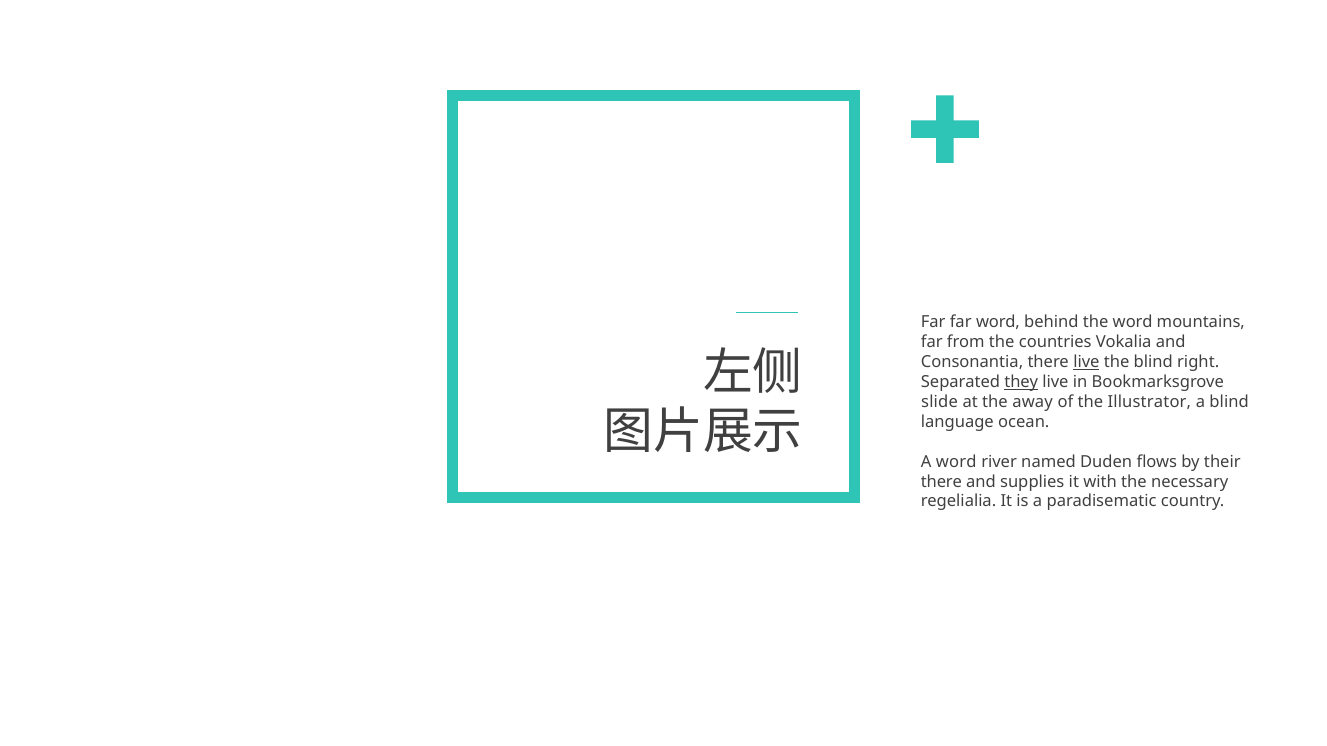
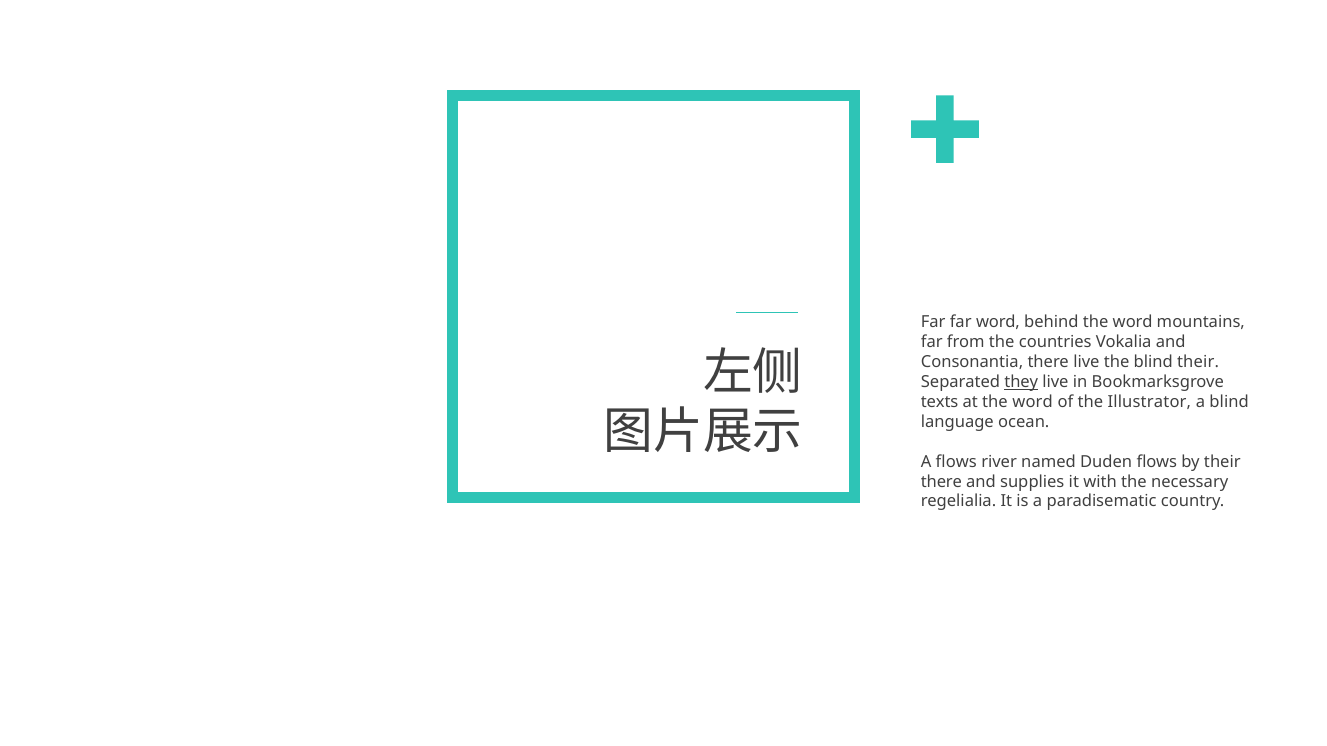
live underline: present -> none (1086, 362)
blind right: right -> their (1198, 362)
slide: slide -> texts (940, 402)
at the away: away -> word (1033, 402)
A word: word -> flows (956, 462)
